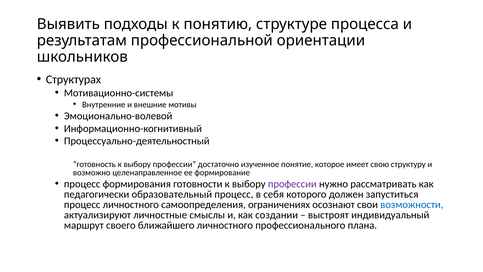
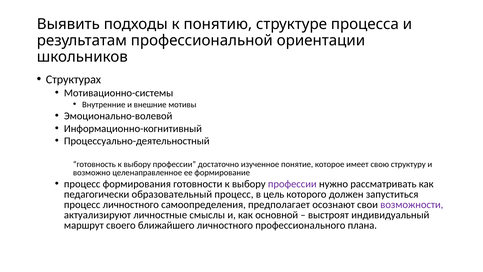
себя: себя -> цель (274, 194)
ограничениях: ограничениях -> предполагает (279, 204)
возможности colour: blue -> purple (412, 204)
создании: создании -> основной (277, 215)
